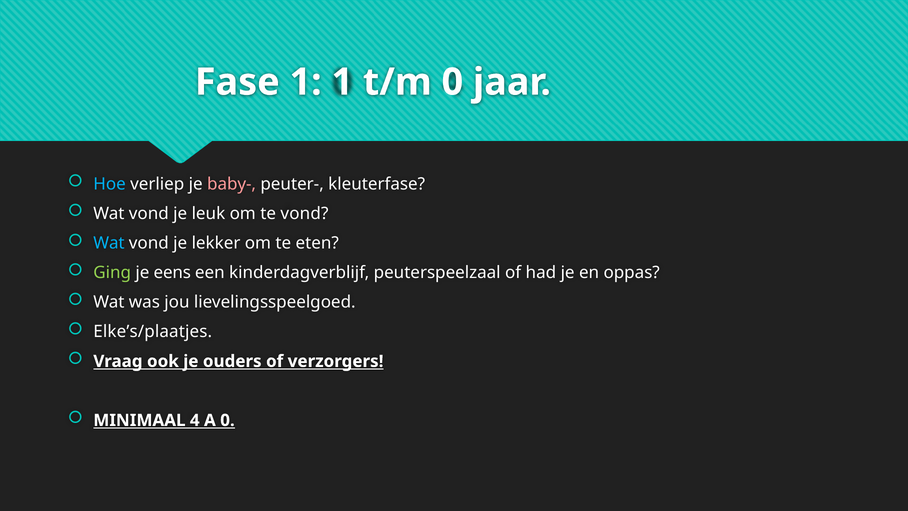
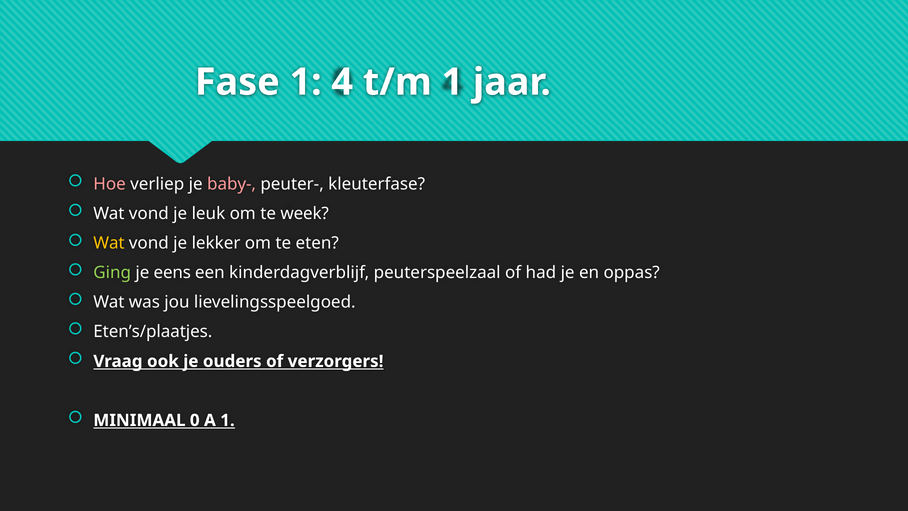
1 1: 1 -> 4 (342, 82)
t/m 0: 0 -> 1 (452, 82)
Hoe colour: light blue -> pink (110, 184)
te vond: vond -> week (305, 214)
Wat colour: light blue -> yellow (109, 243)
Elke’s/plaatjes: Elke’s/plaatjes -> Eten’s/plaatjes (153, 332)
4: 4 -> 0 (195, 420)
A 0: 0 -> 1 (227, 420)
